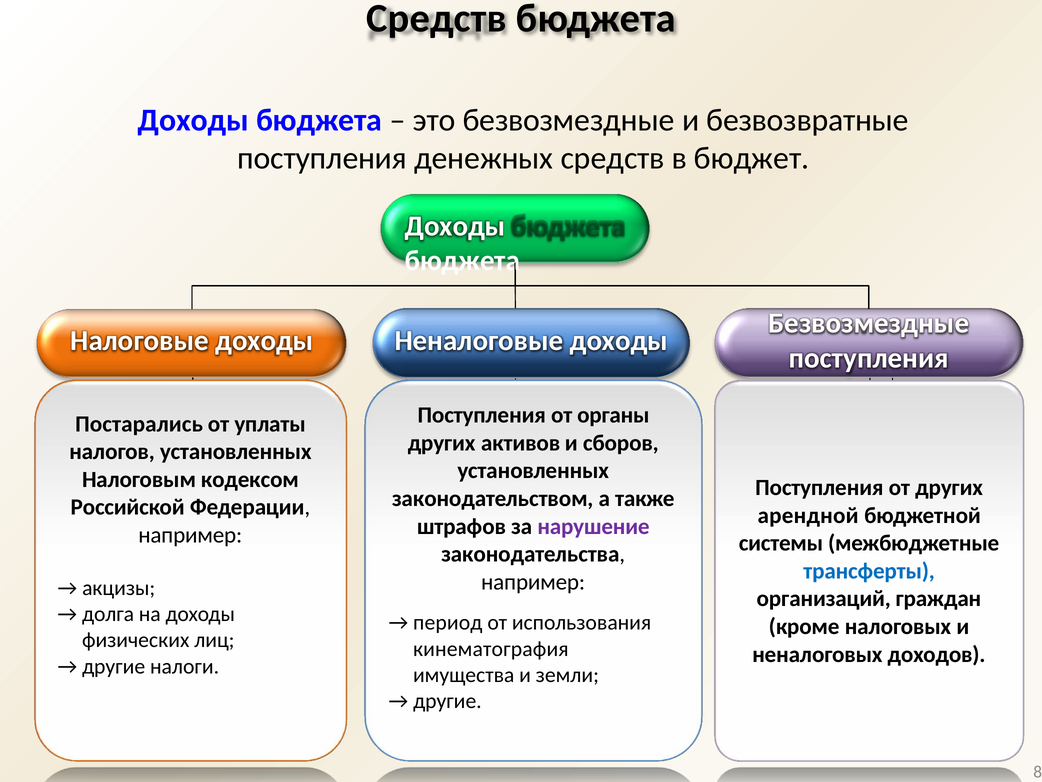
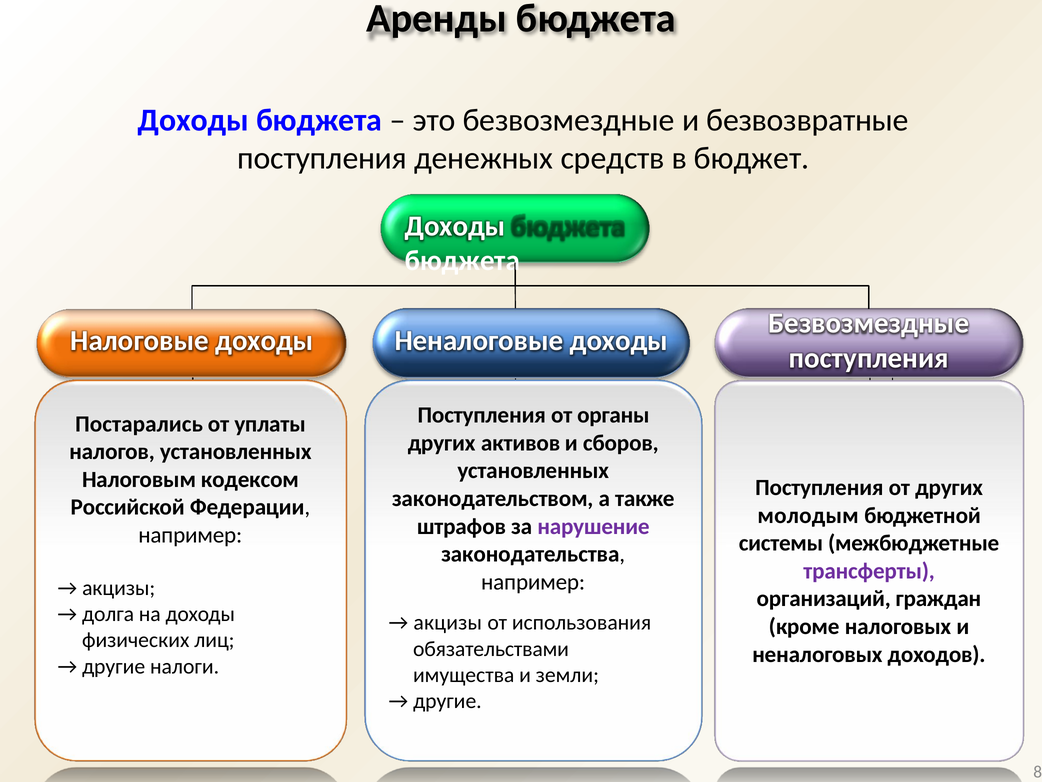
Средств: Средств -> Аренды (437, 18)
арендной: арендной -> молодым (808, 515)
трансферты colour: blue -> purple (869, 571)
период: период -> акцизы (448, 622)
кинематография: кинематография -> обязательствами (491, 648)
